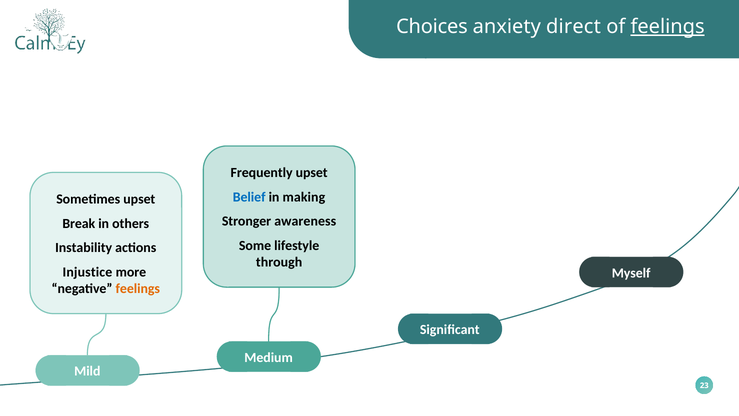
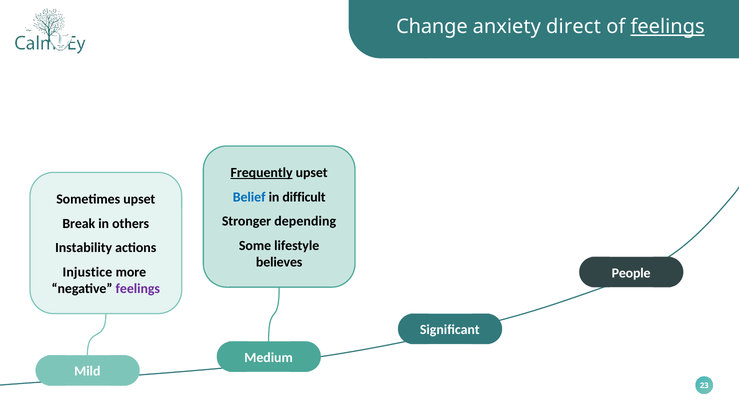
Choices: Choices -> Change (432, 27)
Frequently underline: none -> present (262, 173)
making: making -> difficult (304, 197)
awareness: awareness -> depending (305, 221)
through: through -> believes (279, 262)
Myself: Myself -> People (631, 273)
feelings colour: orange -> purple (138, 289)
